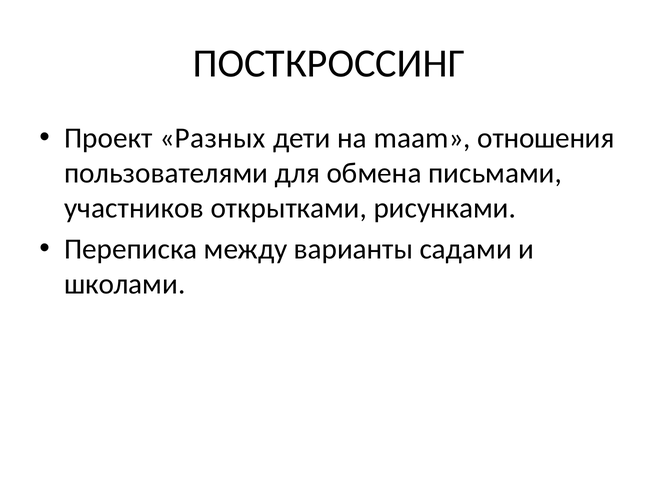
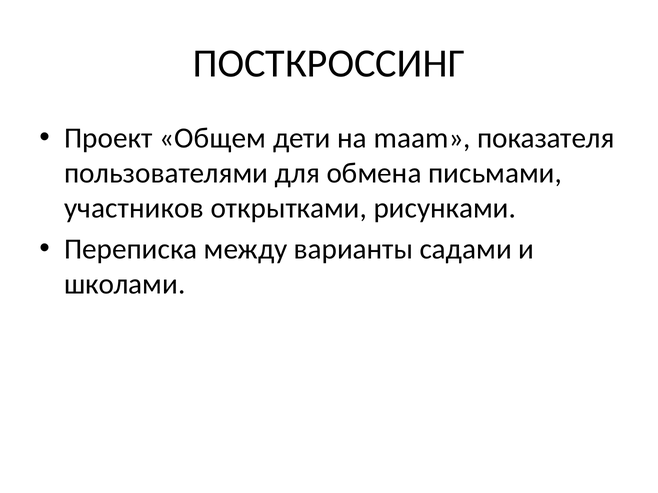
Разных: Разных -> Общем (213, 138)
отношения: отношения -> показателя (546, 138)
